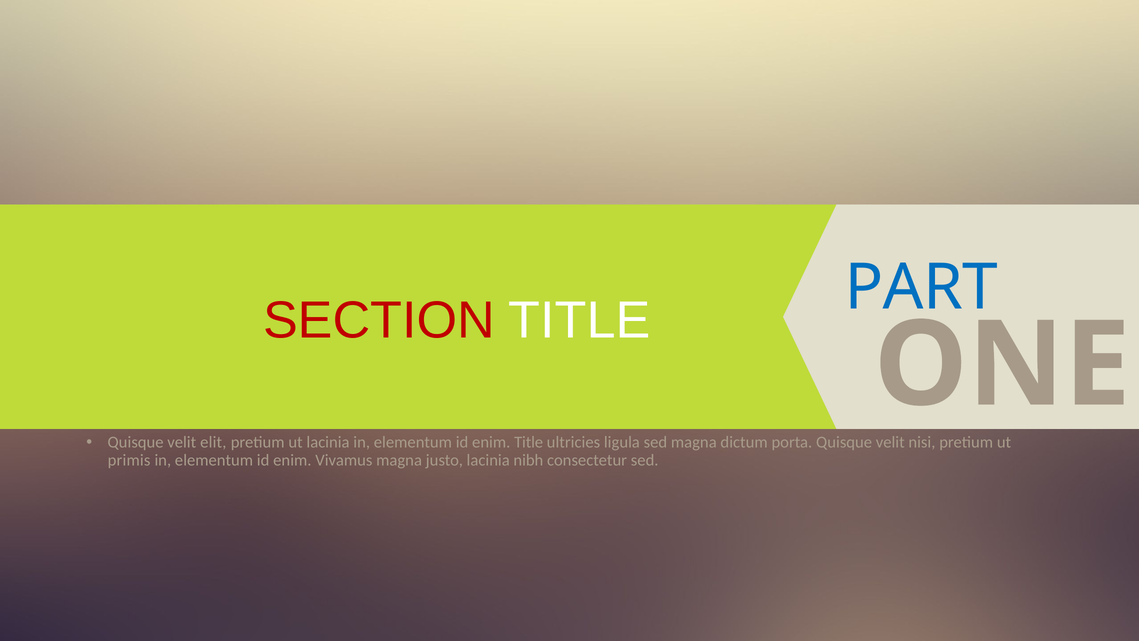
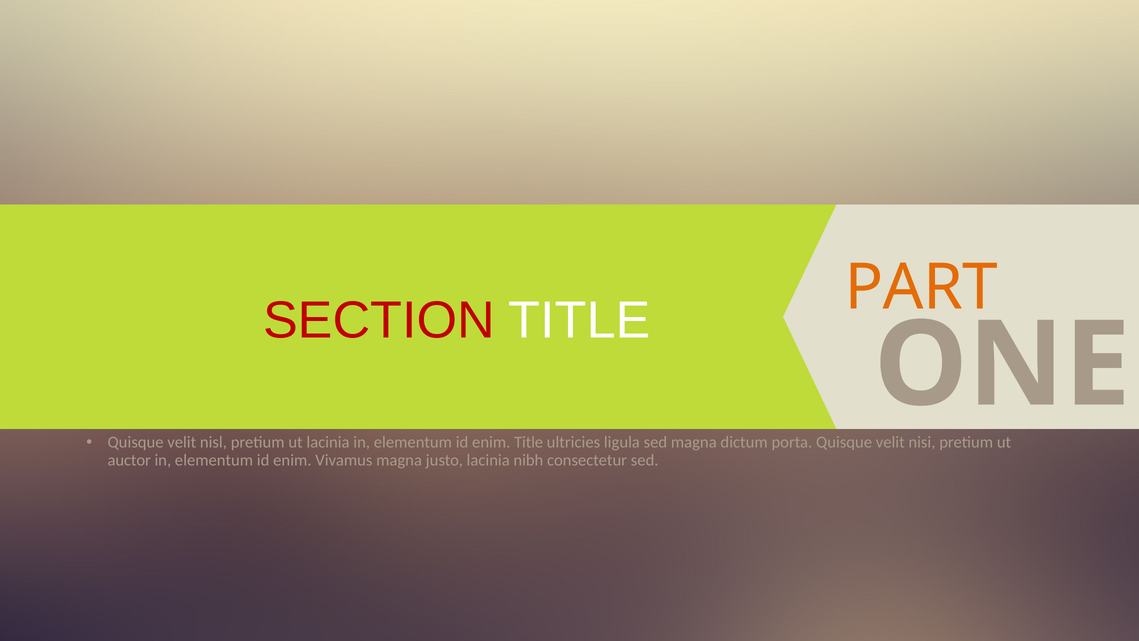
PART colour: blue -> orange (921, 287)
elit: elit -> nisl (213, 442)
primis: primis -> auctor (129, 460)
